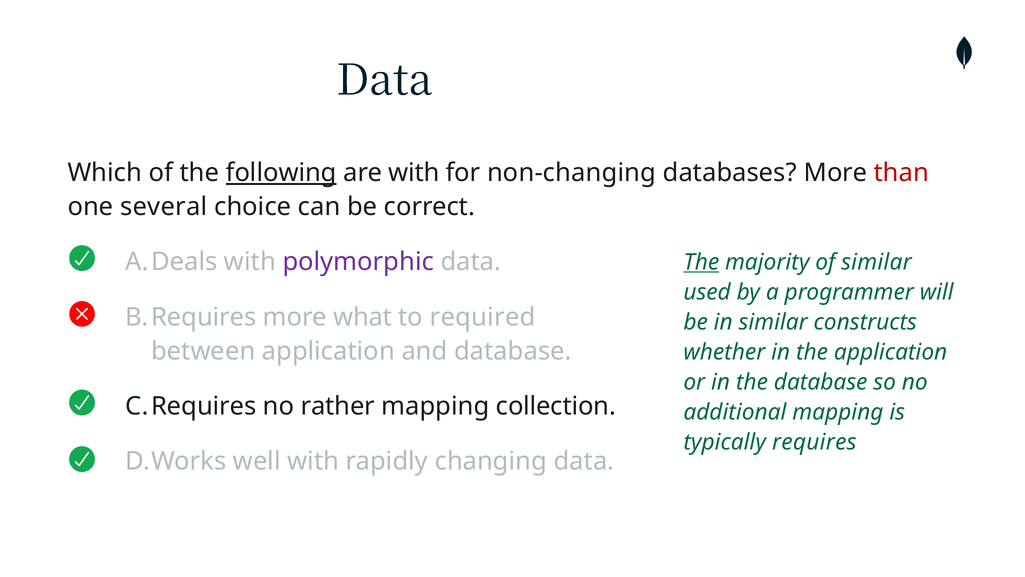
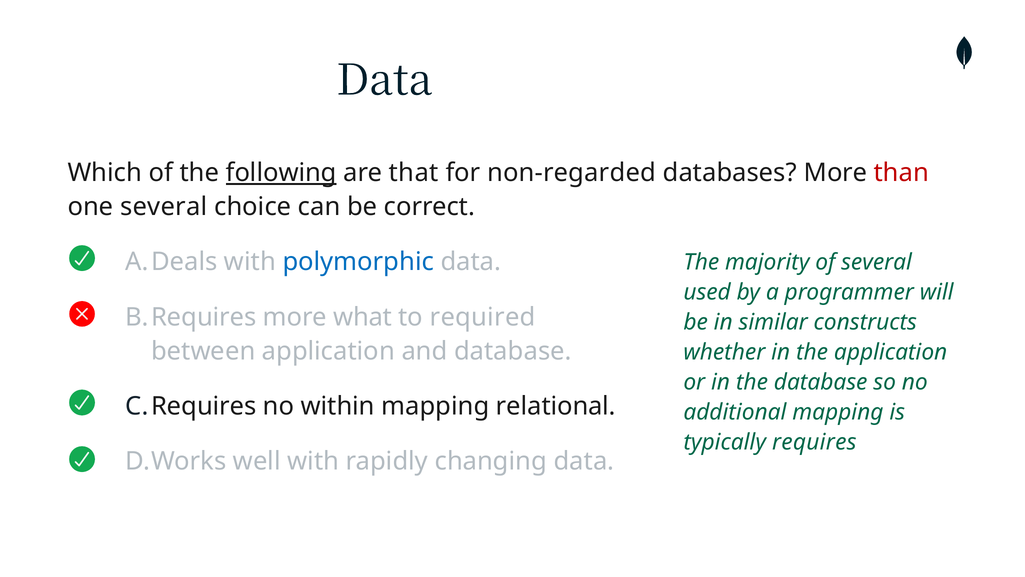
are with: with -> that (414, 173)
non-changing: non-changing -> non-regarded (572, 173)
polymorphic colour: purple -> blue (358, 262)
The underline: present -> none (701, 262)
of similar: similar -> several (877, 262)
rather: rather -> within (338, 406)
collection: collection -> relational (556, 406)
